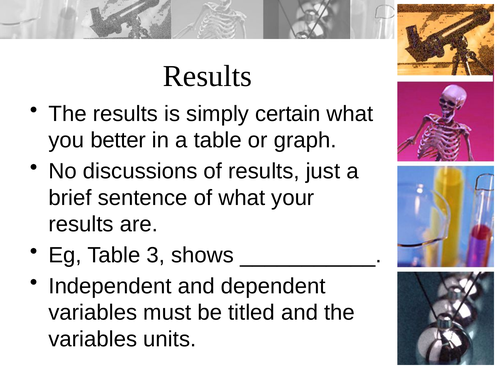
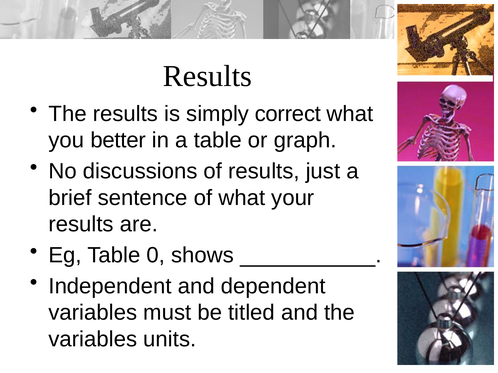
certain: certain -> correct (288, 114)
3: 3 -> 0 (156, 256)
